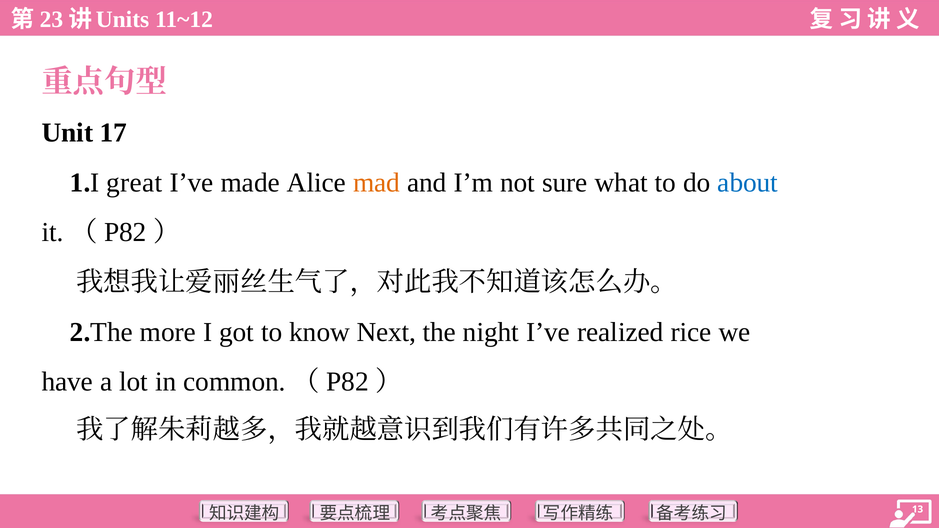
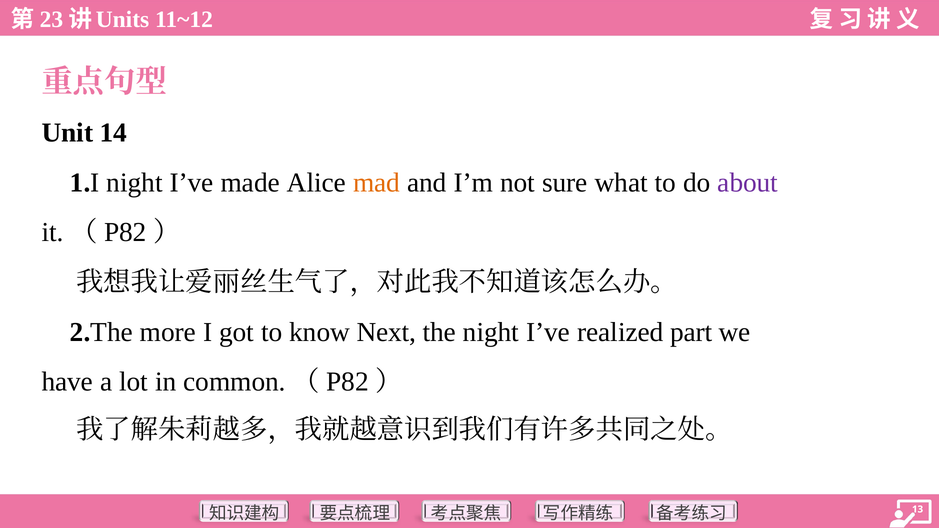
17: 17 -> 14 (113, 133)
1.I great: great -> night (135, 183)
about colour: blue -> purple (748, 183)
rice: rice -> part (691, 332)
